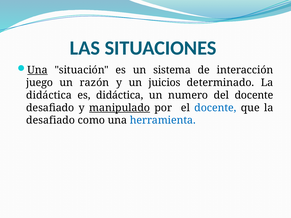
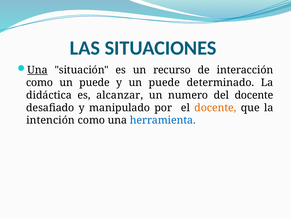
sistema: sistema -> recurso (172, 70)
juego: juego -> como (40, 83)
razón: razón -> puede (95, 83)
y un juicios: juicios -> puede (164, 83)
es didáctica: didáctica -> alcanzar (120, 95)
manipulado underline: present -> none (120, 108)
docente colour: blue -> orange (215, 108)
desafiado: desafiado -> intención (51, 120)
